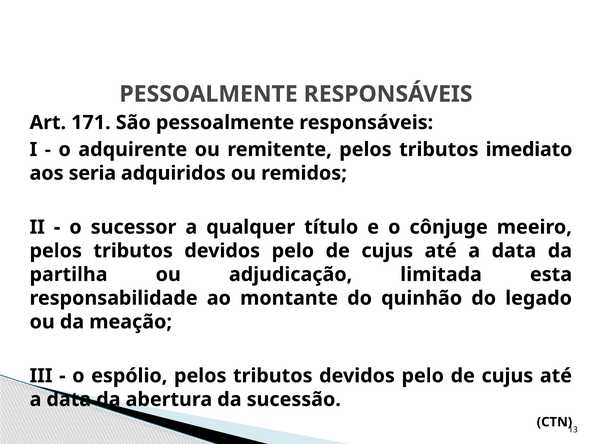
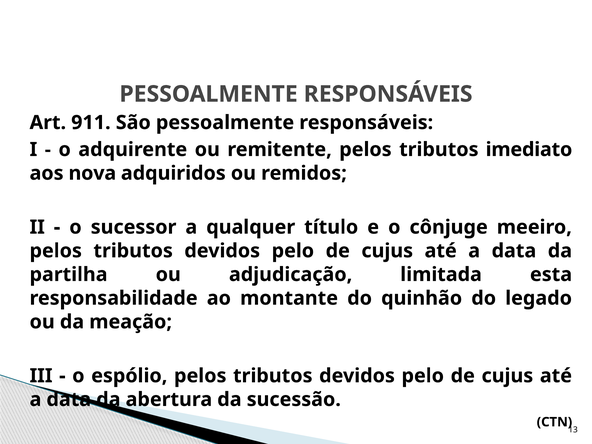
171: 171 -> 911 (91, 123)
seria: seria -> nova (92, 173)
